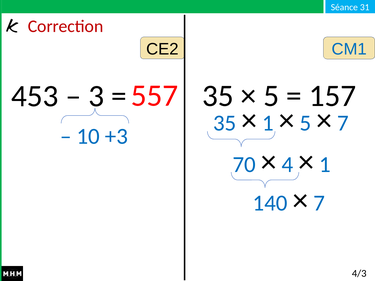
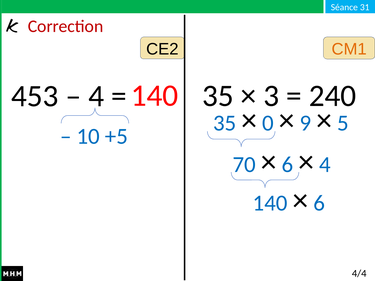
CM1 colour: blue -> orange (349, 49)
5: 5 -> 3 (271, 96)
157: 157 -> 240 (333, 96)
3: 3 -> 4 (96, 96)
557: 557 -> 140 (155, 96)
1: 1 -> 0 (268, 123)
5: 5 -> 9 (305, 123)
7: 7 -> 5 (343, 123)
+3: +3 -> +5 (116, 137)
4: 4 -> 6 (287, 165)
1: 1 -> 4 (325, 165)
7: 7 -> 6 (319, 203)
4/3: 4/3 -> 4/4 (359, 274)
